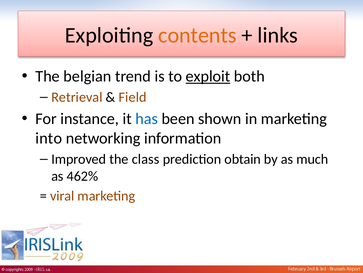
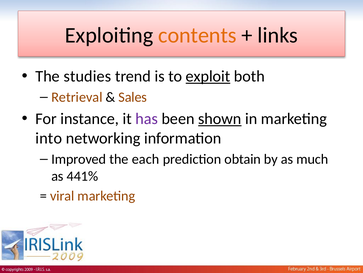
belgian: belgian -> studies (87, 76)
Field: Field -> Sales (133, 97)
has colour: blue -> purple (147, 119)
shown underline: none -> present (220, 119)
class: class -> each (146, 159)
462%: 462% -> 441% (82, 176)
